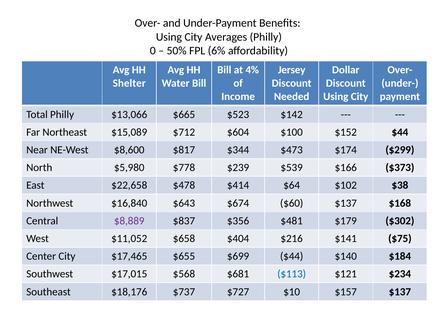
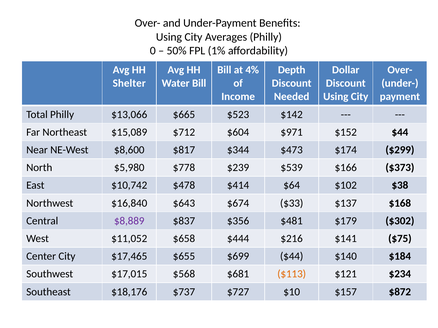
6%: 6% -> 1% (217, 51)
Jersey: Jersey -> Depth (292, 70)
$100: $100 -> $971 (292, 132)
$22,658: $22,658 -> $10,742 (129, 186)
$60: $60 -> $33 (292, 203)
$404: $404 -> $444 (238, 239)
$113 colour: blue -> orange (292, 274)
$157 $137: $137 -> $872 (400, 292)
